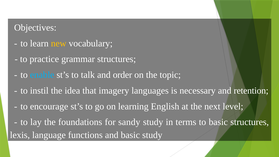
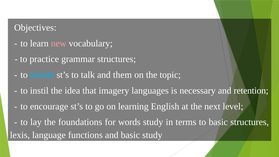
new colour: yellow -> pink (59, 43)
order: order -> them (122, 75)
sandy: sandy -> words (129, 122)
